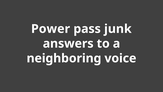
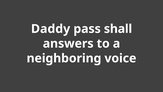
Power: Power -> Daddy (51, 29)
junk: junk -> shall (118, 29)
